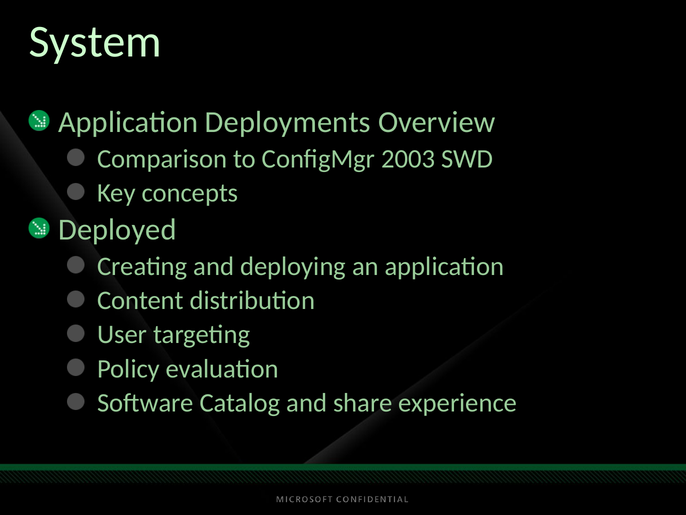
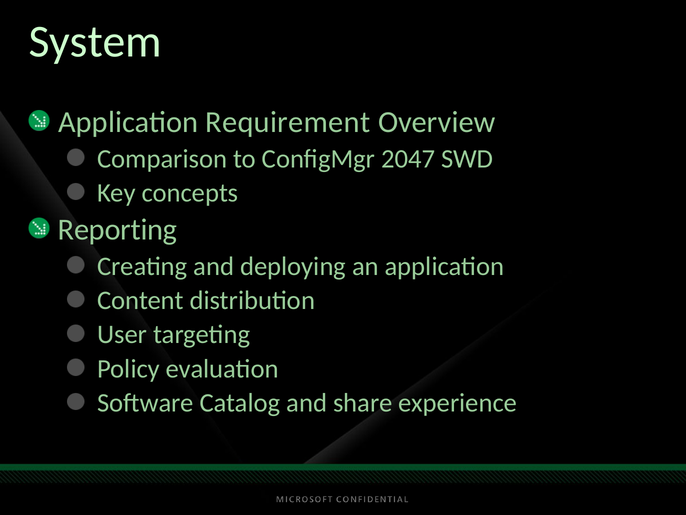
Deployments: Deployments -> Requirement (288, 122)
2003: 2003 -> 2047 (408, 159)
Deployed: Deployed -> Reporting (118, 230)
